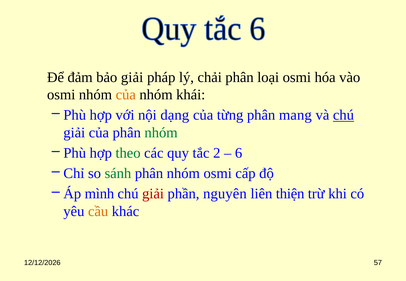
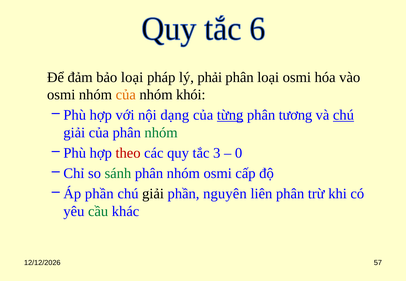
bảo giải: giải -> loại (132, 77)
chải: chải -> phải (210, 77)
khái: khái -> khói (191, 95)
từng underline: none -> present (230, 115)
mang: mang -> tương (295, 115)
theo colour: green -> red (128, 153)
2: 2 -> 3 (217, 153)
6: 6 -> 0 (239, 153)
Áp mình: mình -> phần (99, 194)
giải colour: red -> black (153, 194)
liên thiện: thiện -> phân (290, 194)
cầu colour: orange -> green (98, 211)
